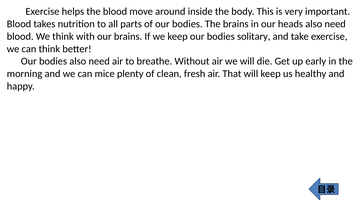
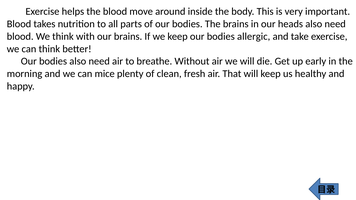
solitary: solitary -> allergic (254, 36)
